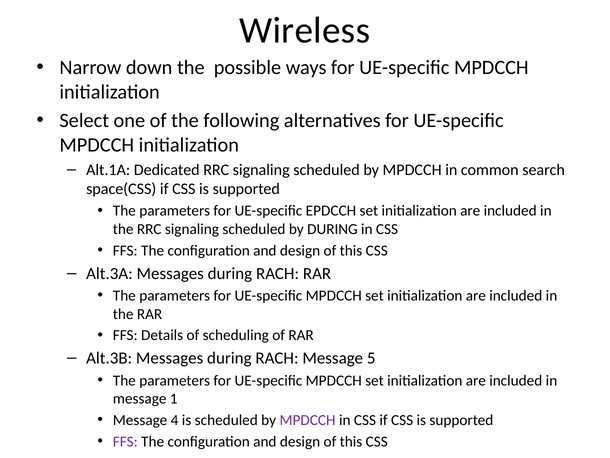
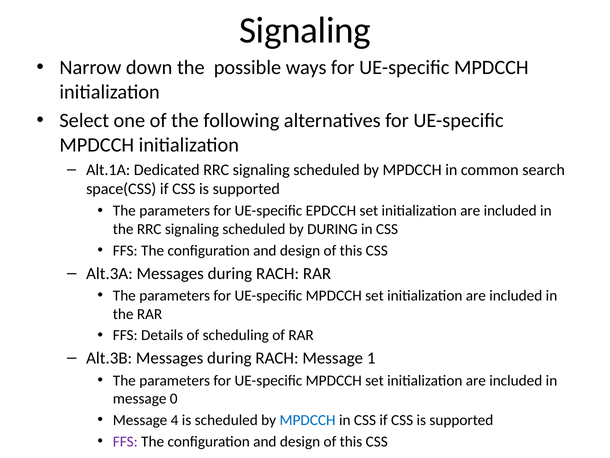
Wireless: Wireless -> Signaling (305, 31)
5: 5 -> 1 (371, 358)
1: 1 -> 0 (174, 398)
MPDCCH colour: purple -> blue (308, 420)
